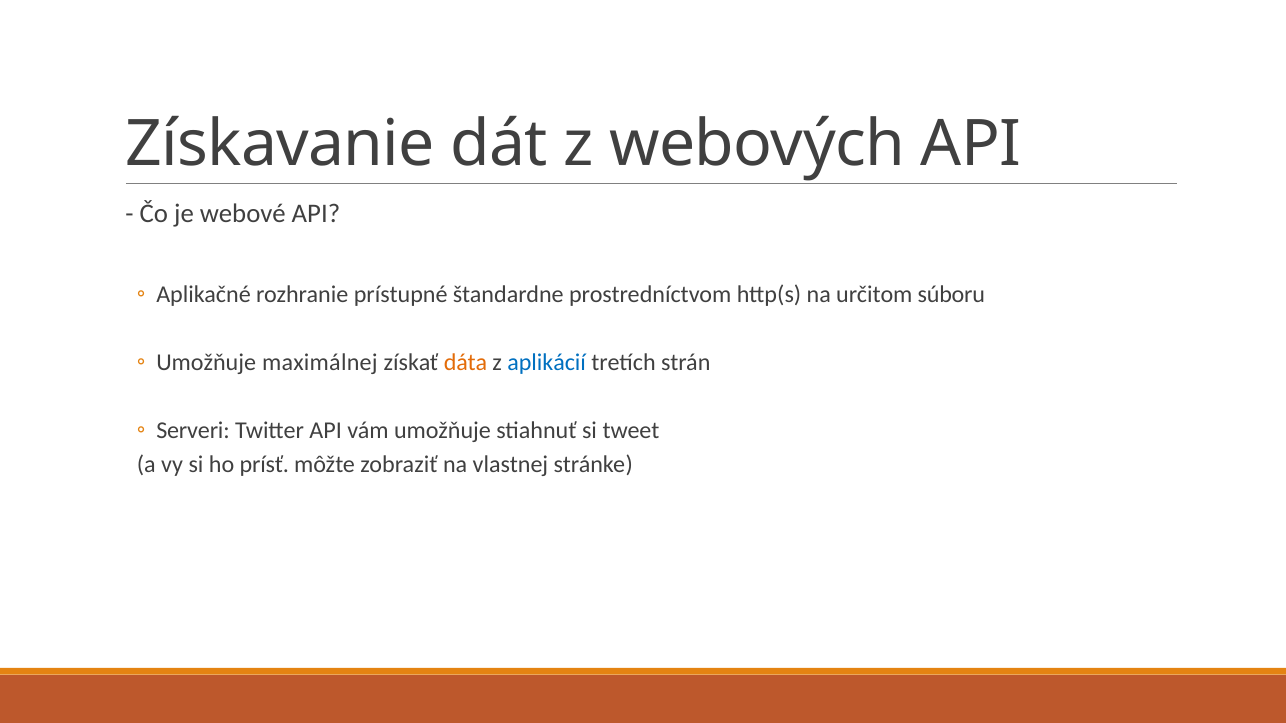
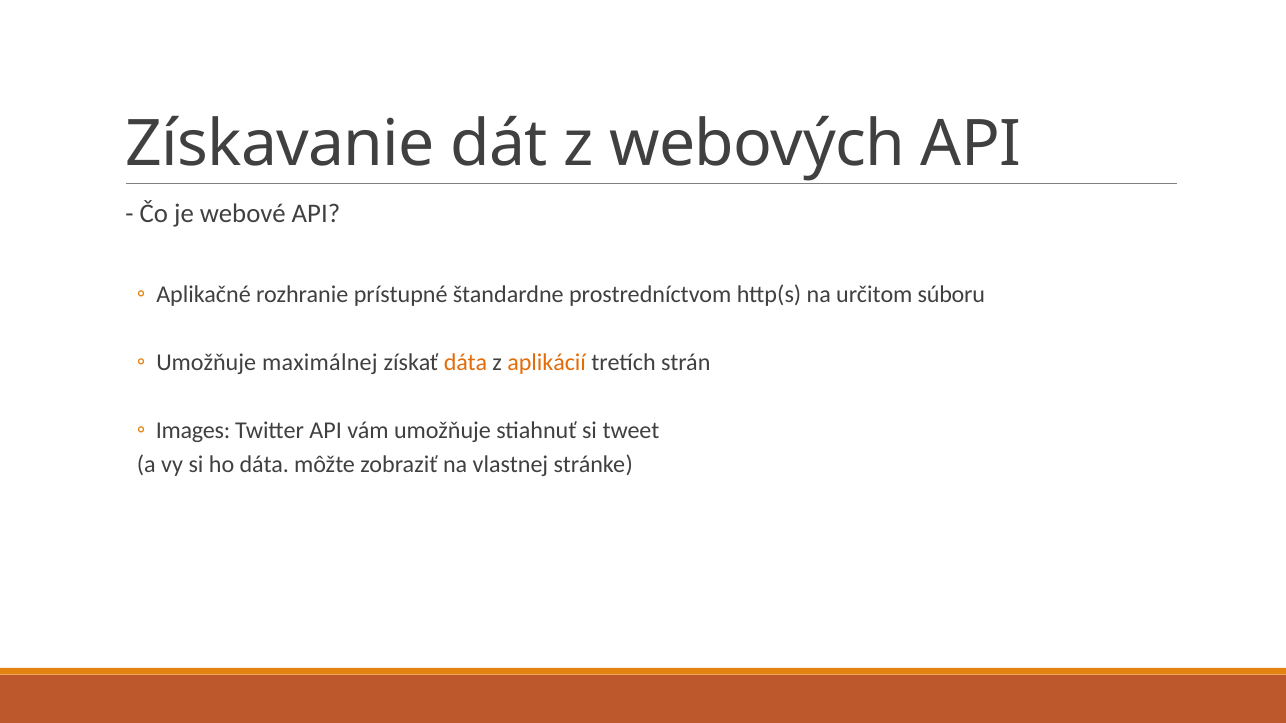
aplikácií colour: blue -> orange (547, 363)
Serveri: Serveri -> Images (193, 431)
ho prísť: prísť -> dáta (264, 465)
